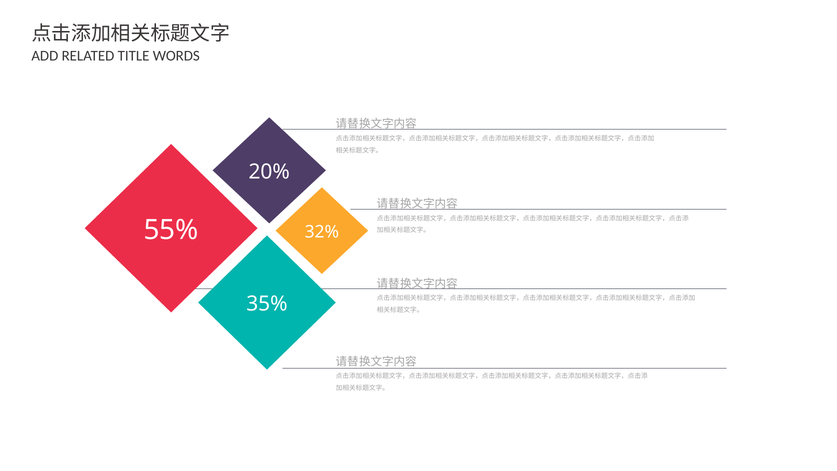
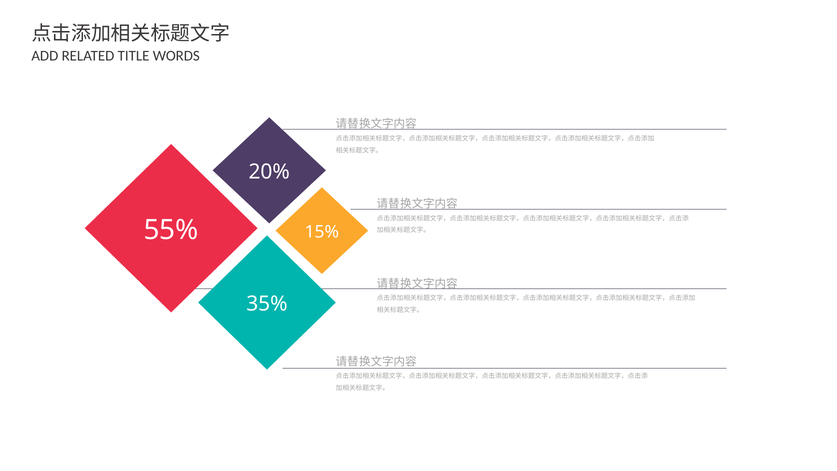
32%: 32% -> 15% (322, 232)
